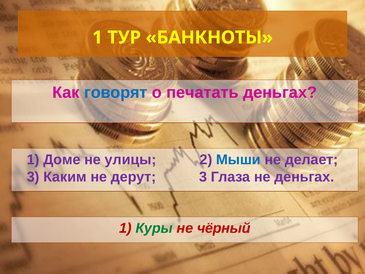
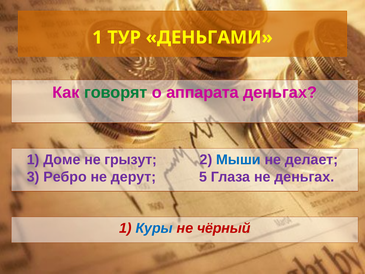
БАНКНОТЫ: БАНКНОТЫ -> ДЕНЬГАМИ (209, 37)
говорят colour: blue -> green (116, 93)
печатать: печатать -> аппарата (203, 93)
улицы: улицы -> грызут (131, 160)
Каким: Каким -> Ребро (65, 177)
дерут 3: 3 -> 5 (203, 177)
Куры colour: green -> blue (154, 228)
